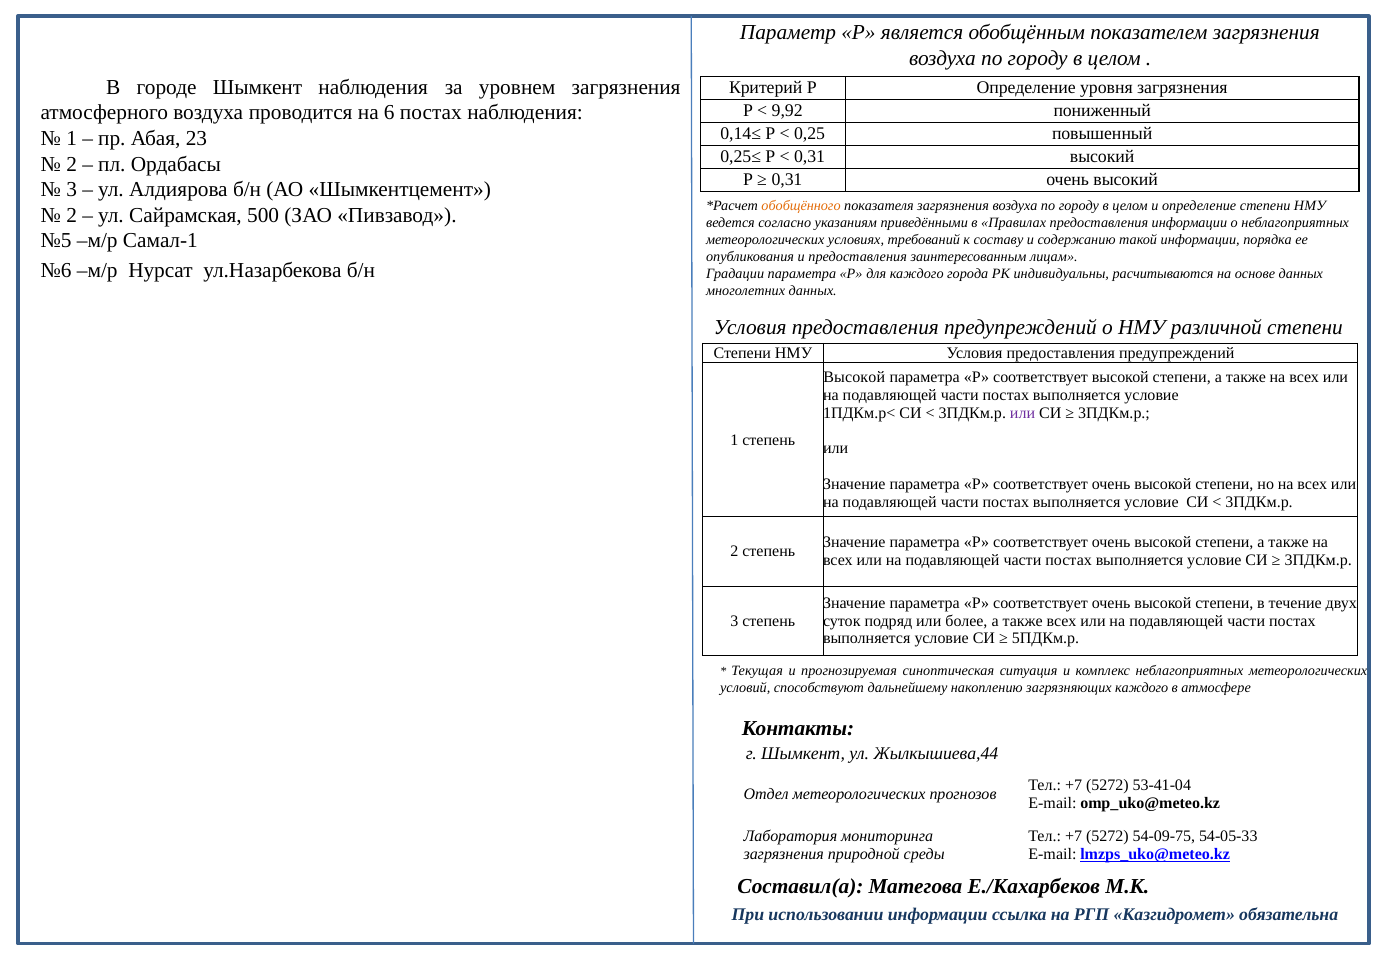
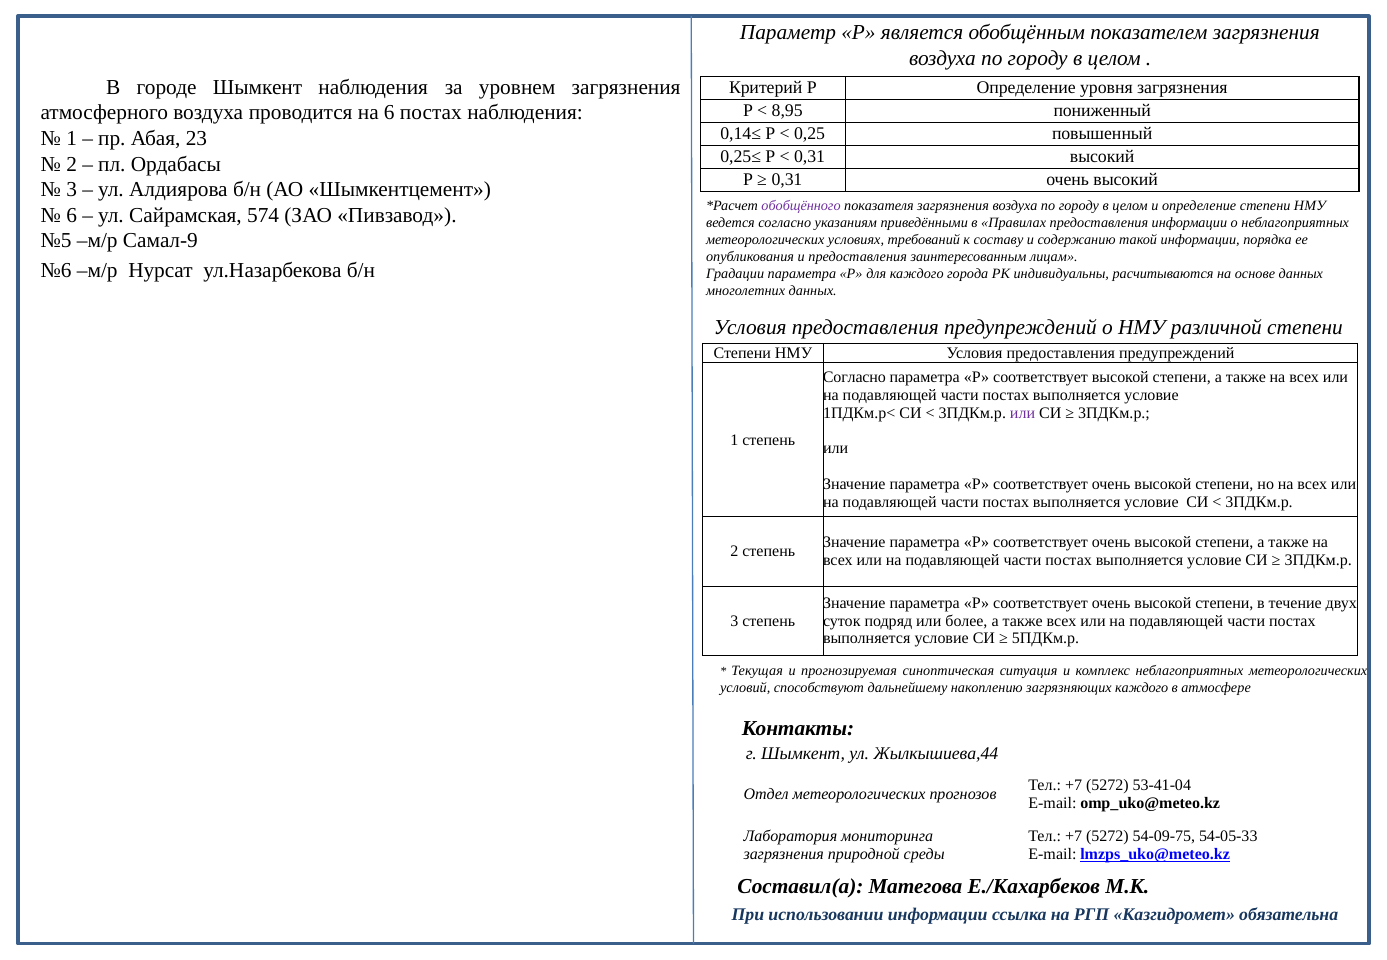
9,92: 9,92 -> 8,95 (787, 111)
обобщённого colour: orange -> purple (801, 206)
2: 2 -> 6 (72, 215)
500: 500 -> 574 (263, 215)
Самал-1: Самал-1 -> Самал-9 (160, 241)
Высокой: Высокой -> Согласно (854, 378)
